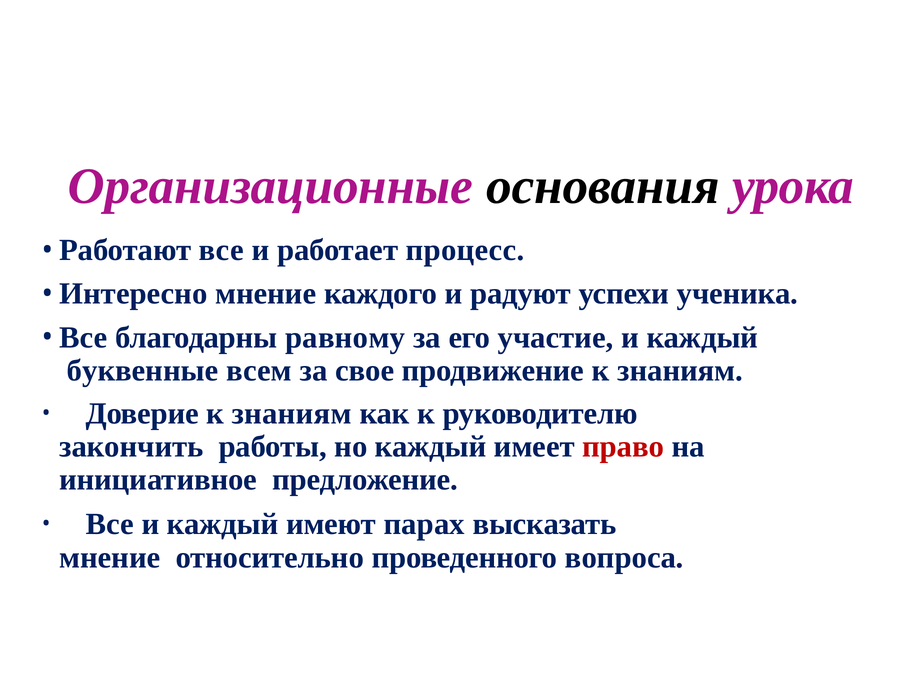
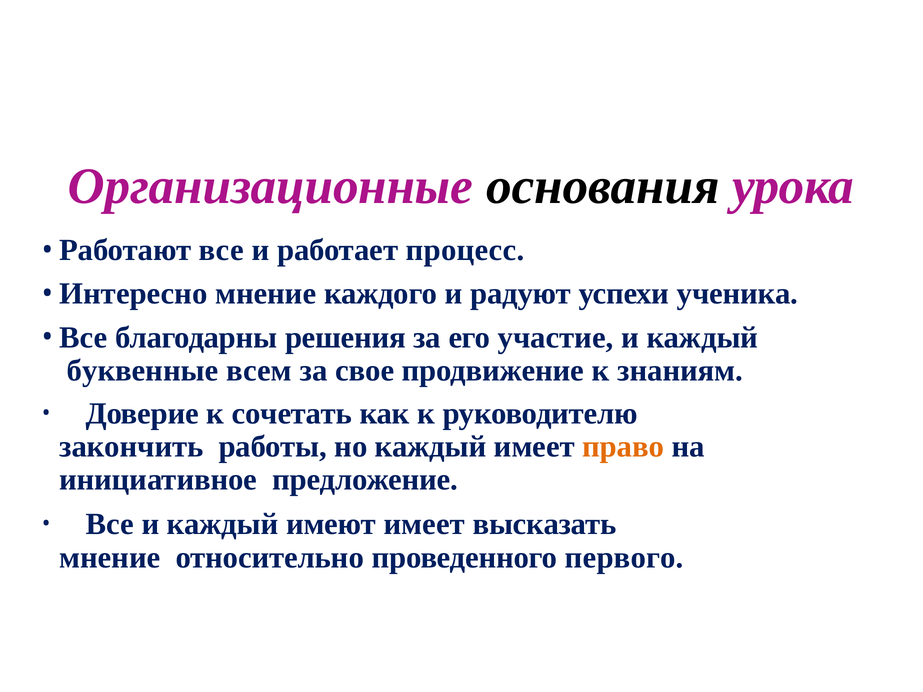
равному: равному -> решения (345, 338)
Доверие к знаниям: знаниям -> сочетать (292, 414)
право colour: red -> orange (623, 447)
имеют парах: парах -> имеет (424, 524)
вопроса: вопроса -> первого (624, 558)
